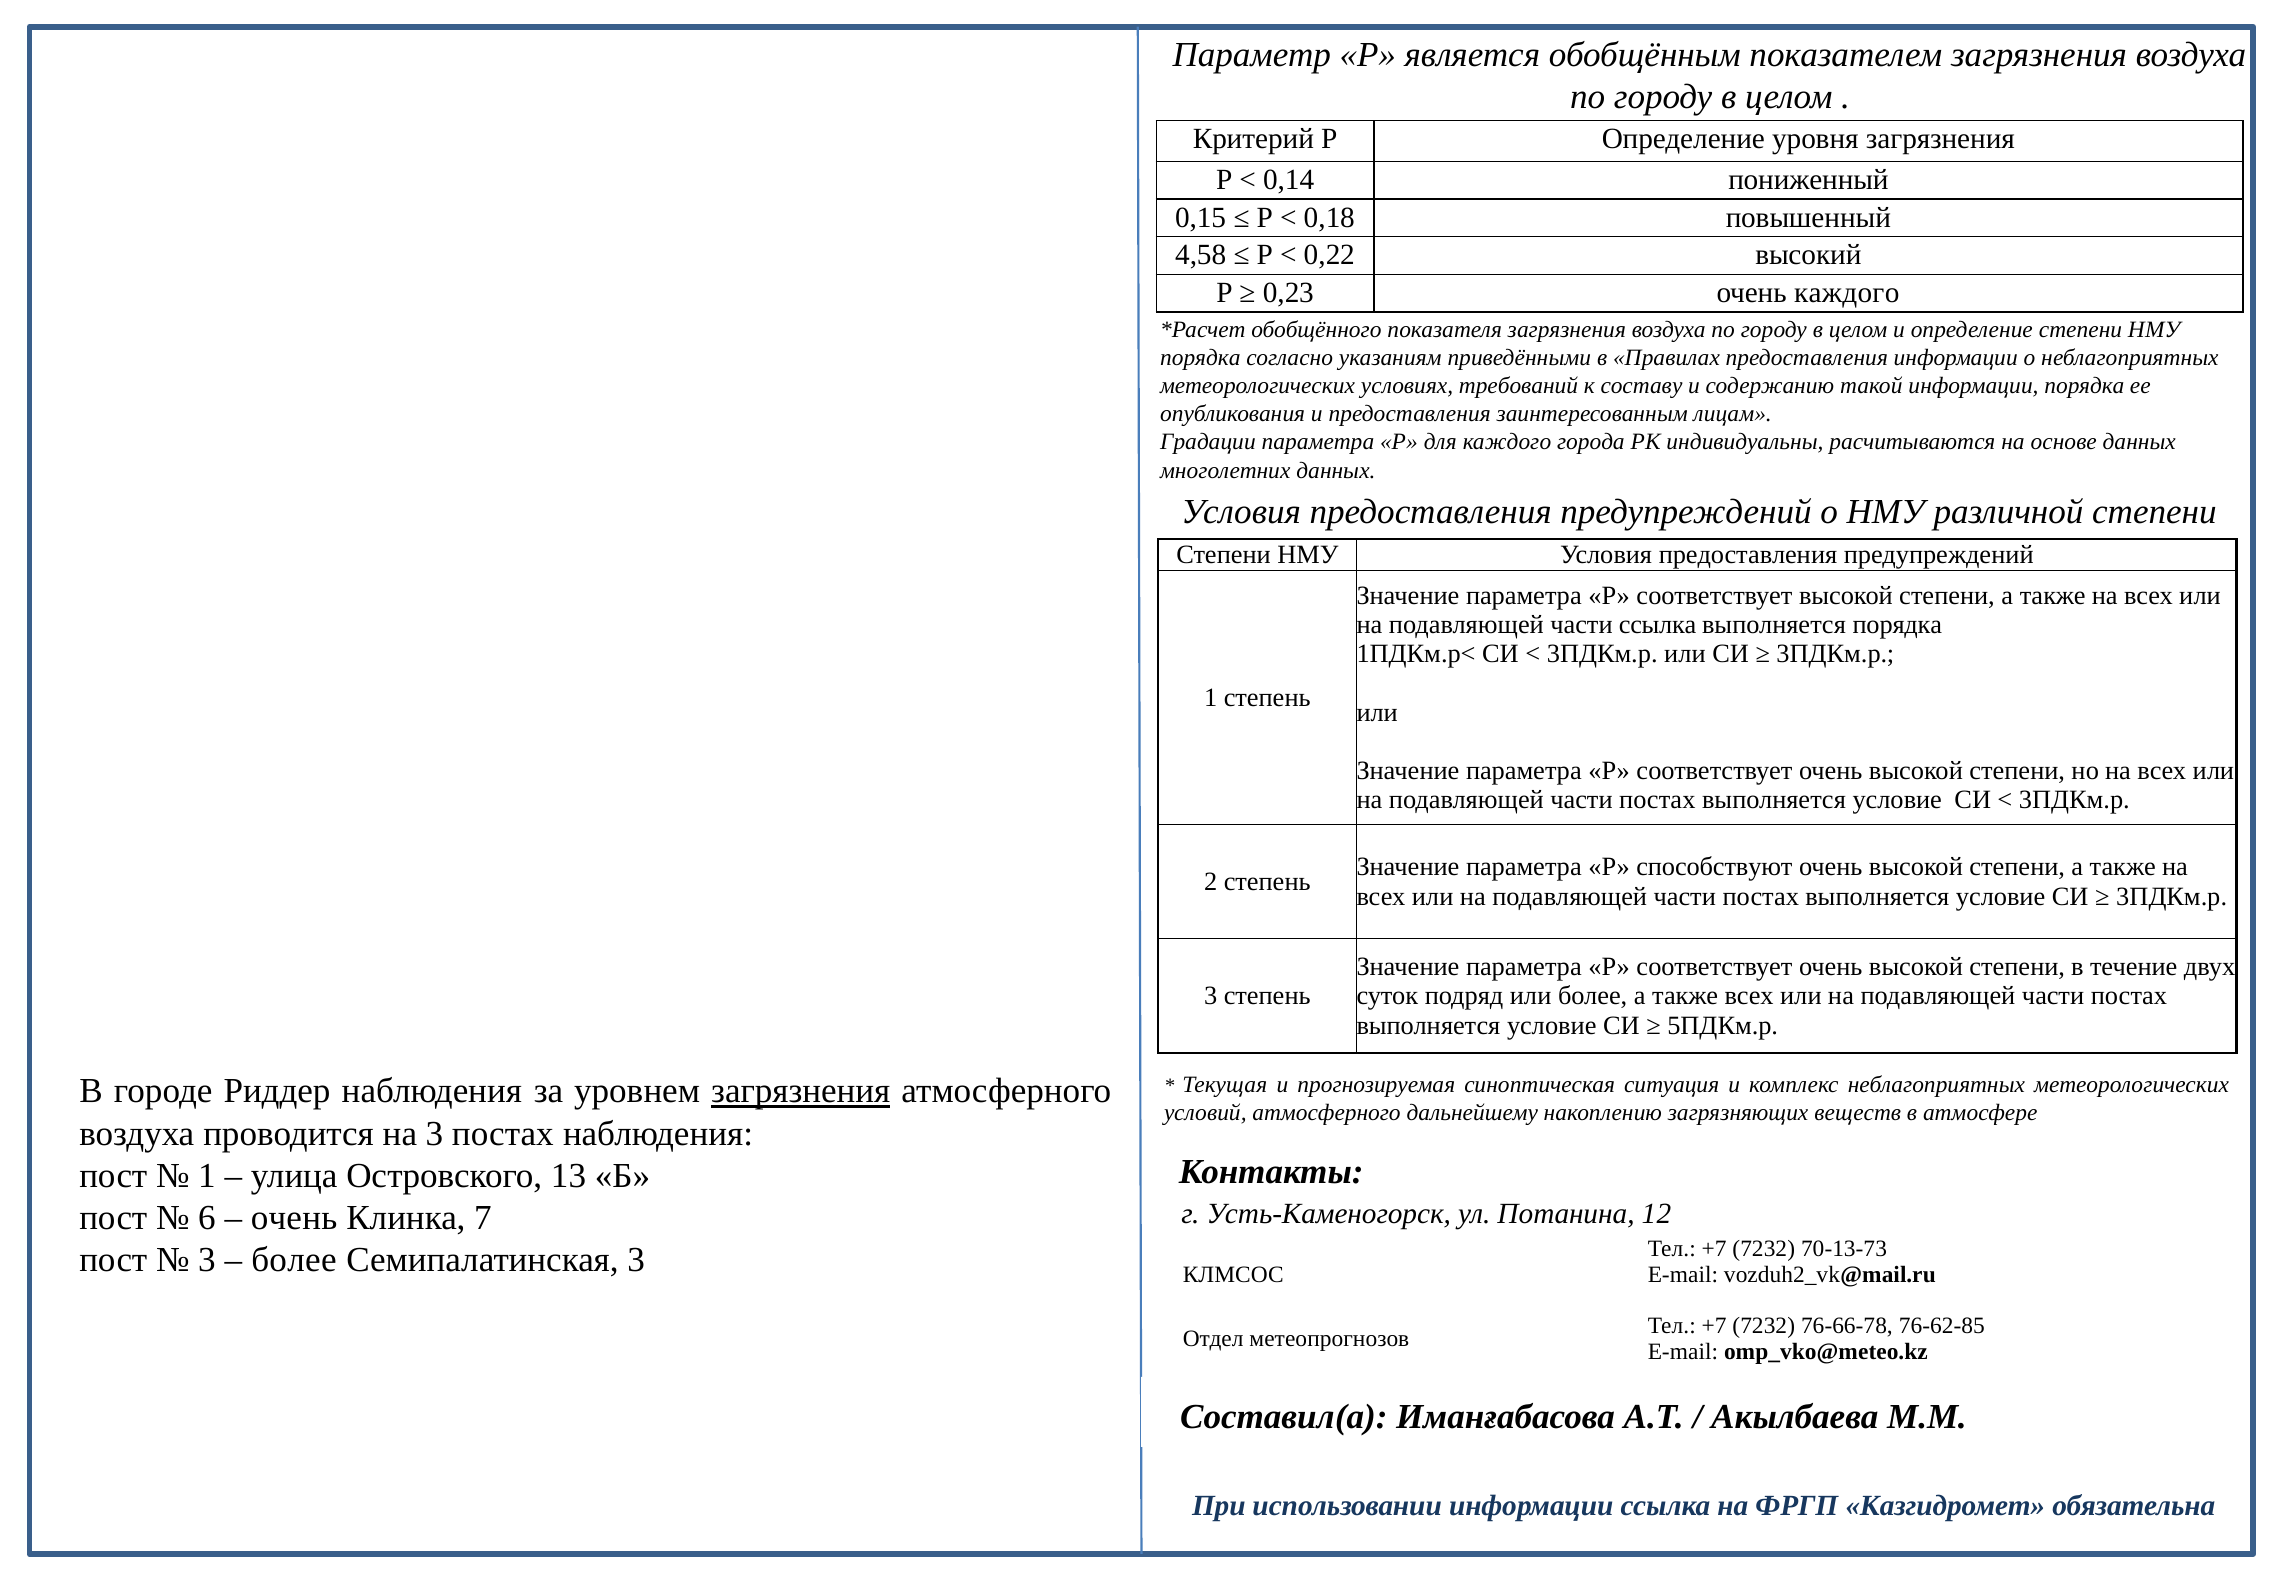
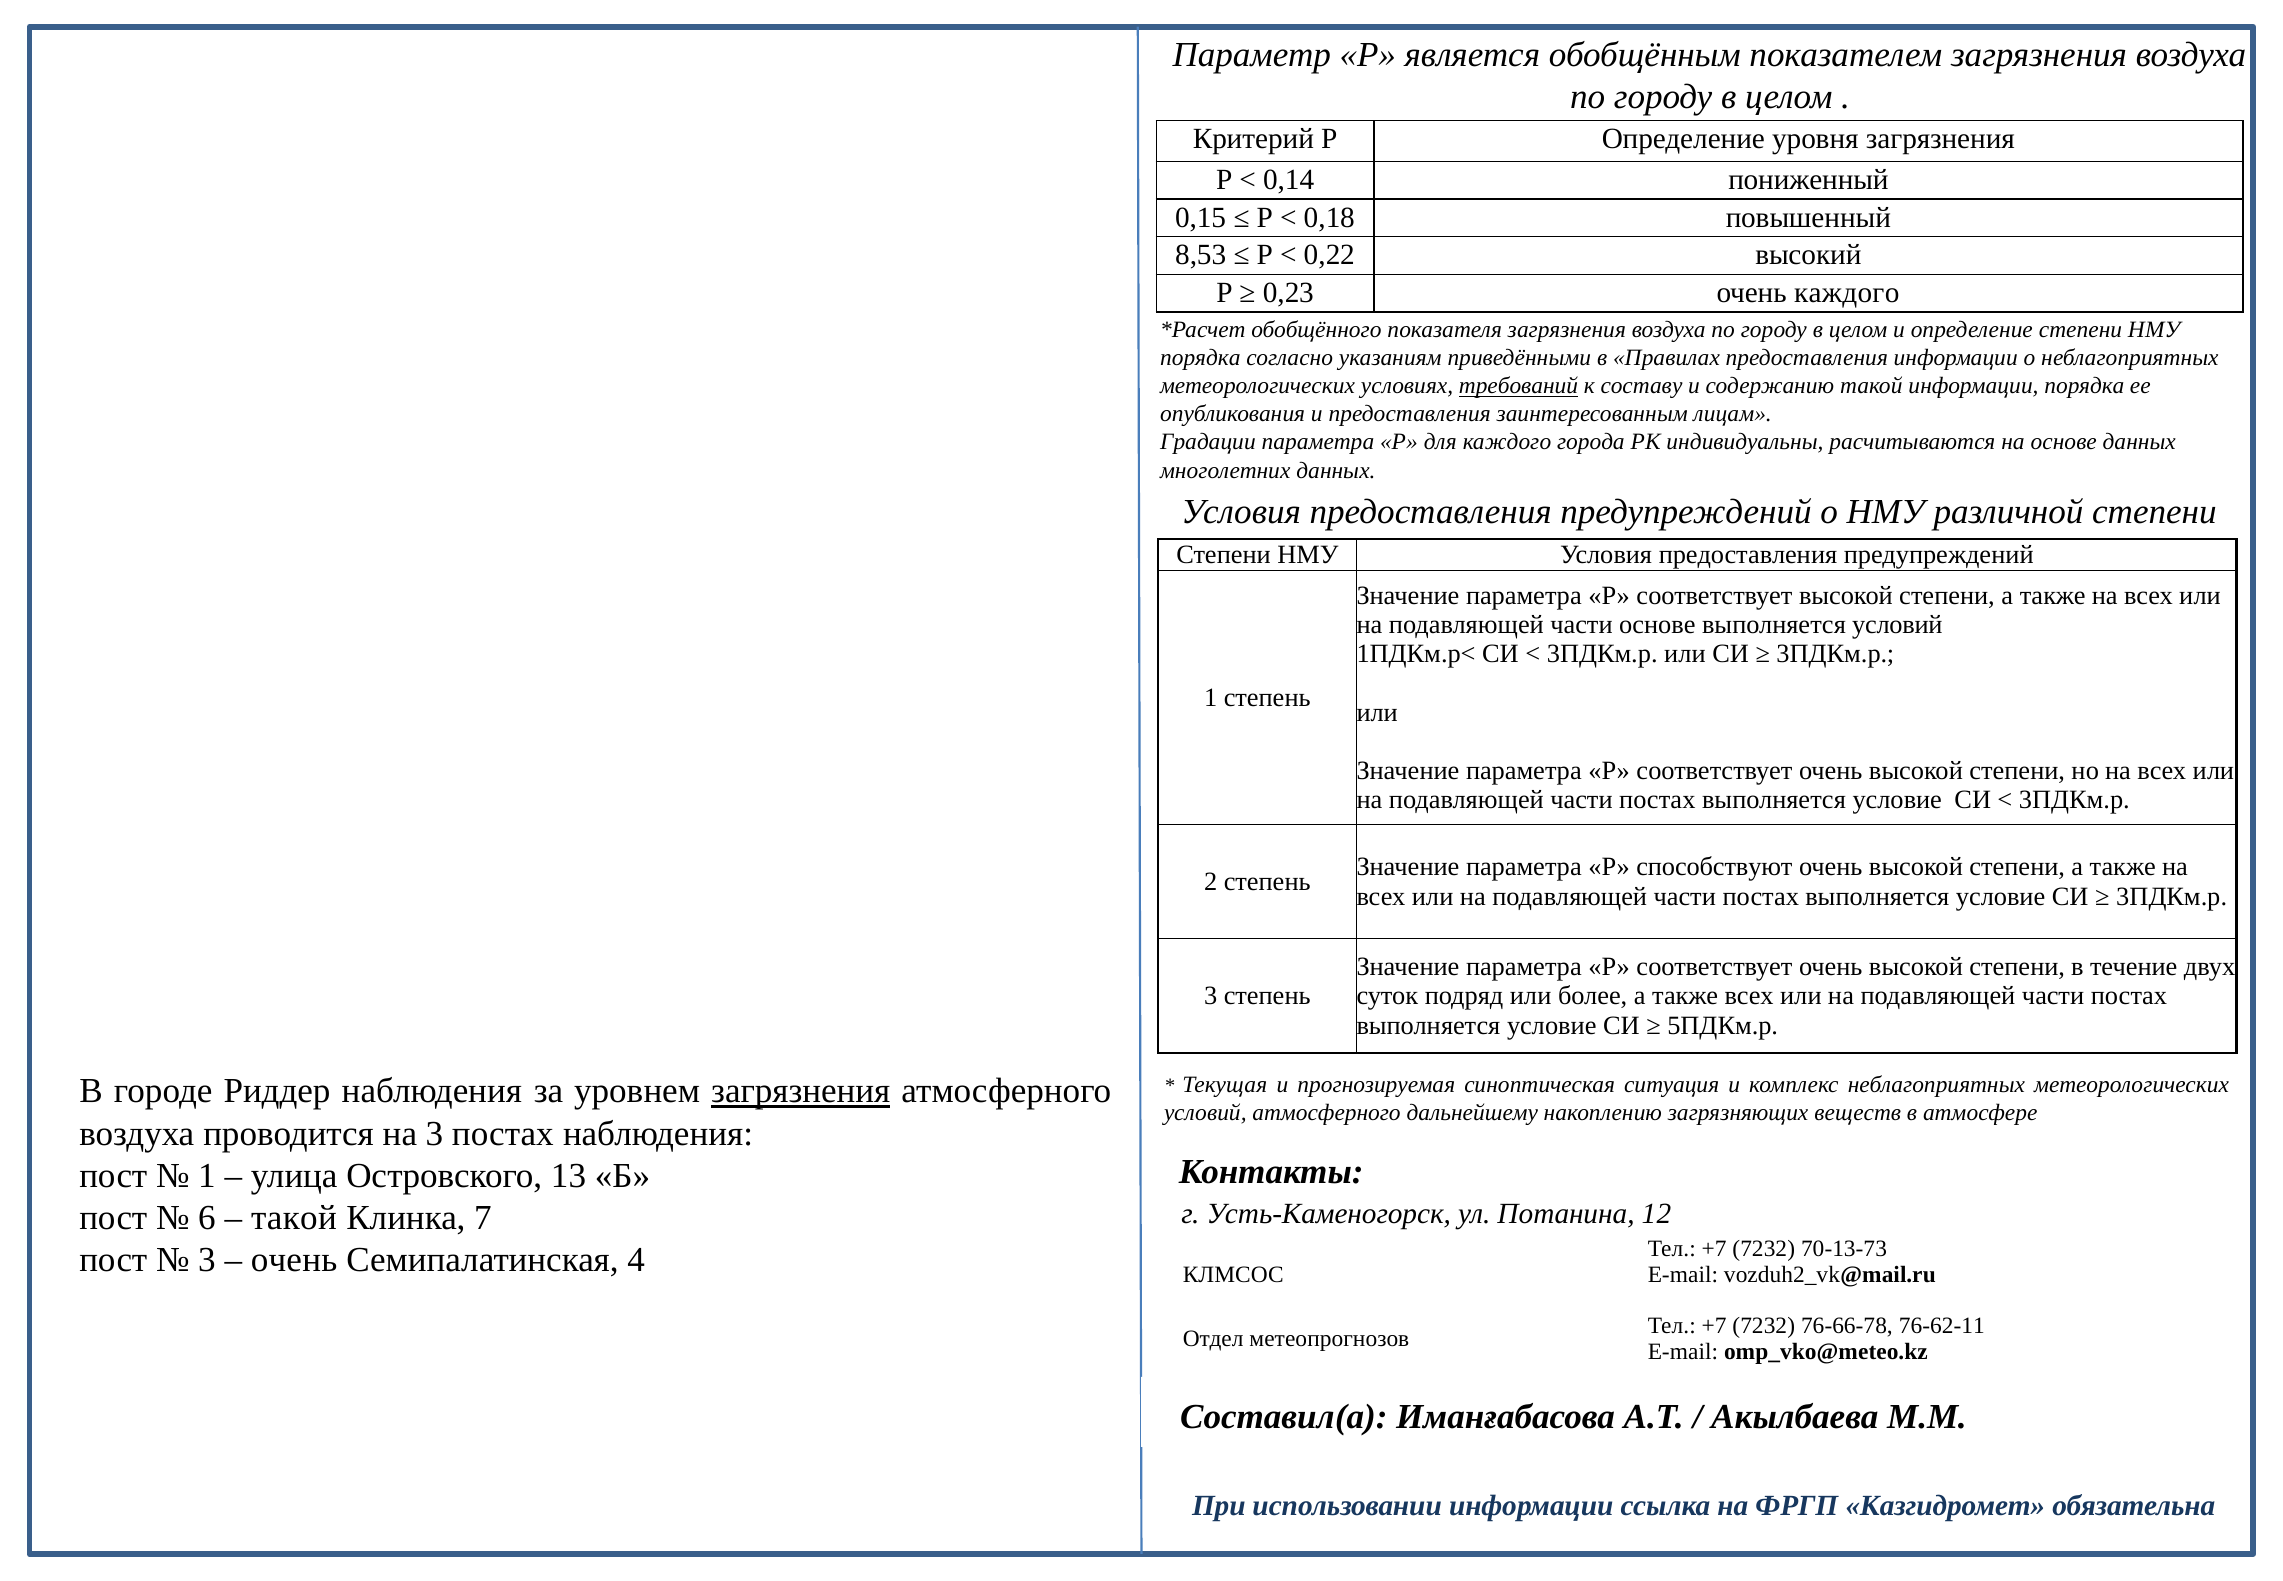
4,58: 4,58 -> 8,53 (1201, 255)
требований underline: none -> present (1518, 386)
части ссылка: ссылка -> основе (1657, 625)
выполняется порядка: порядка -> условий (1897, 625)
очень: очень -> такой (294, 1217)
более: более -> очень (294, 1260)
Семипалатинская 3: 3 -> 4 (636, 1260)
76-62-85: 76-62-85 -> 76-62-11 (1942, 1325)
